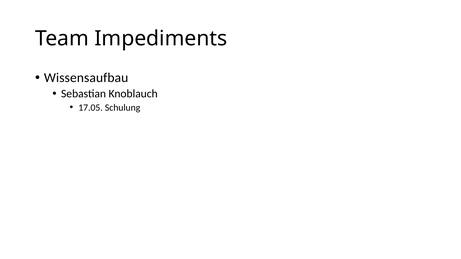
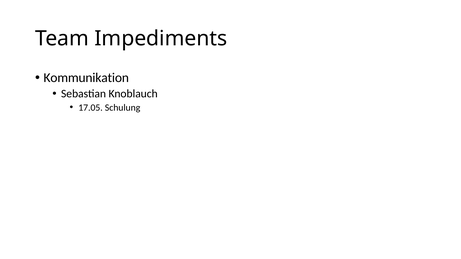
Wissensaufbau: Wissensaufbau -> Kommunikation (86, 78)
